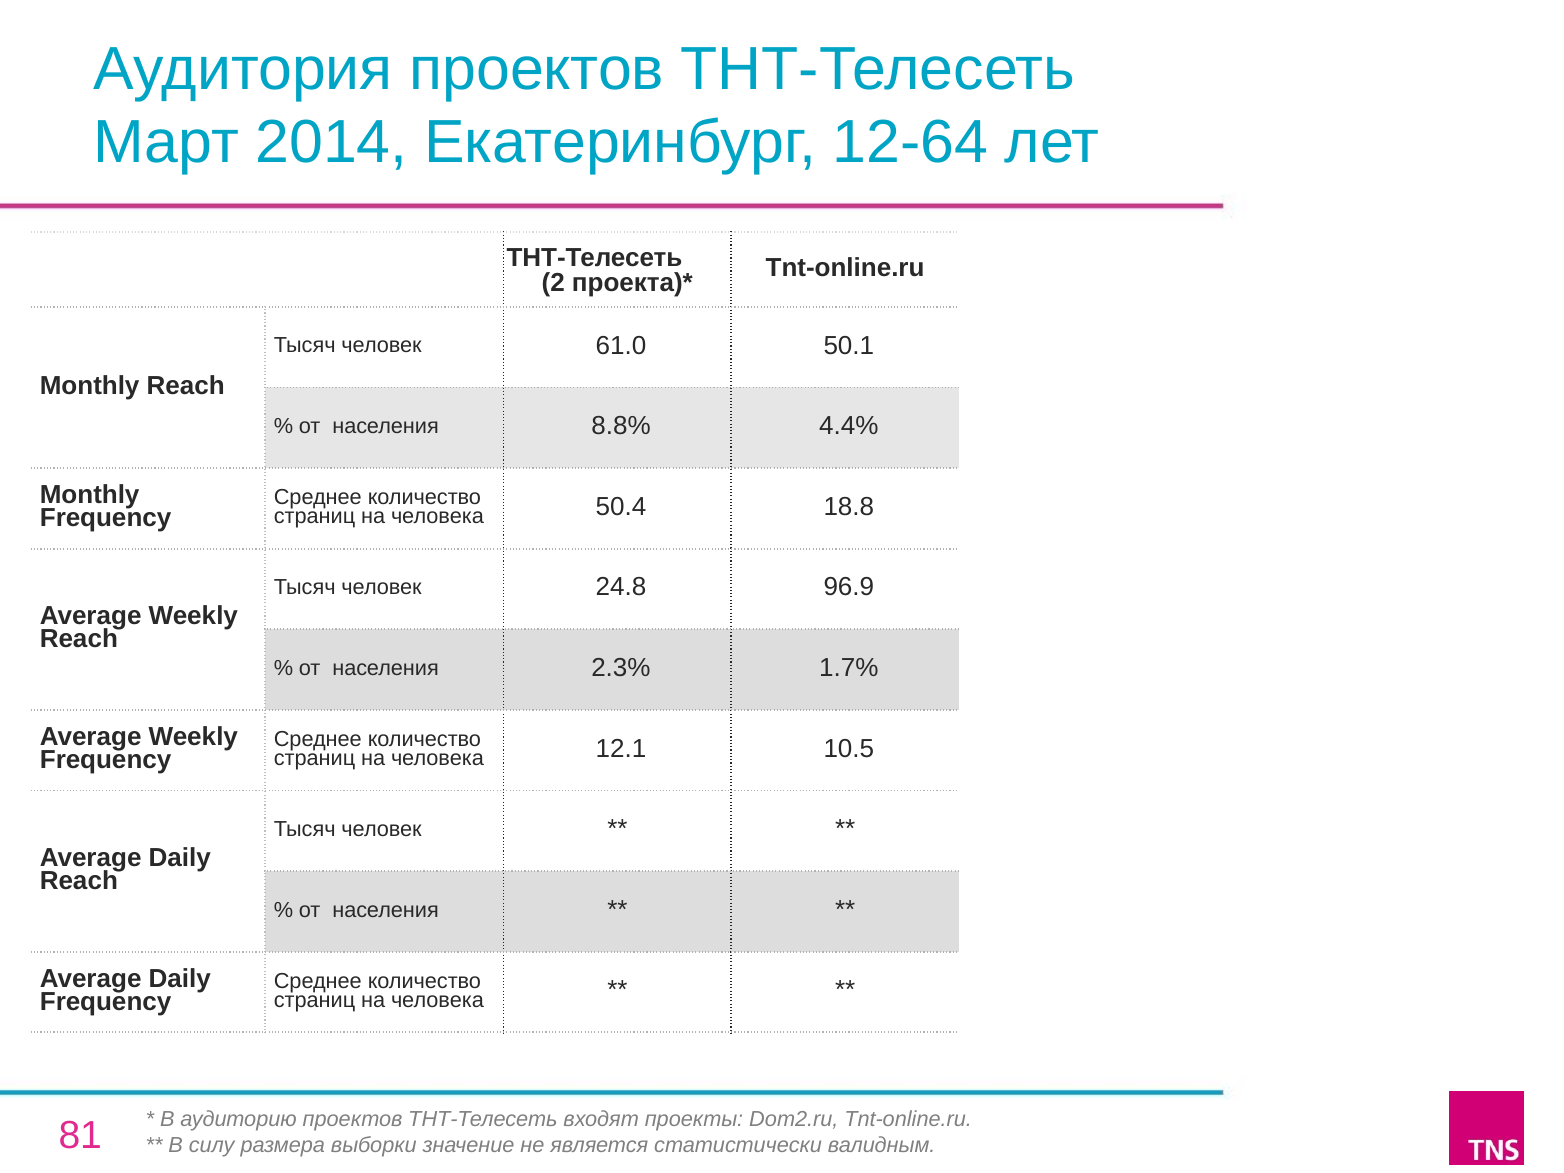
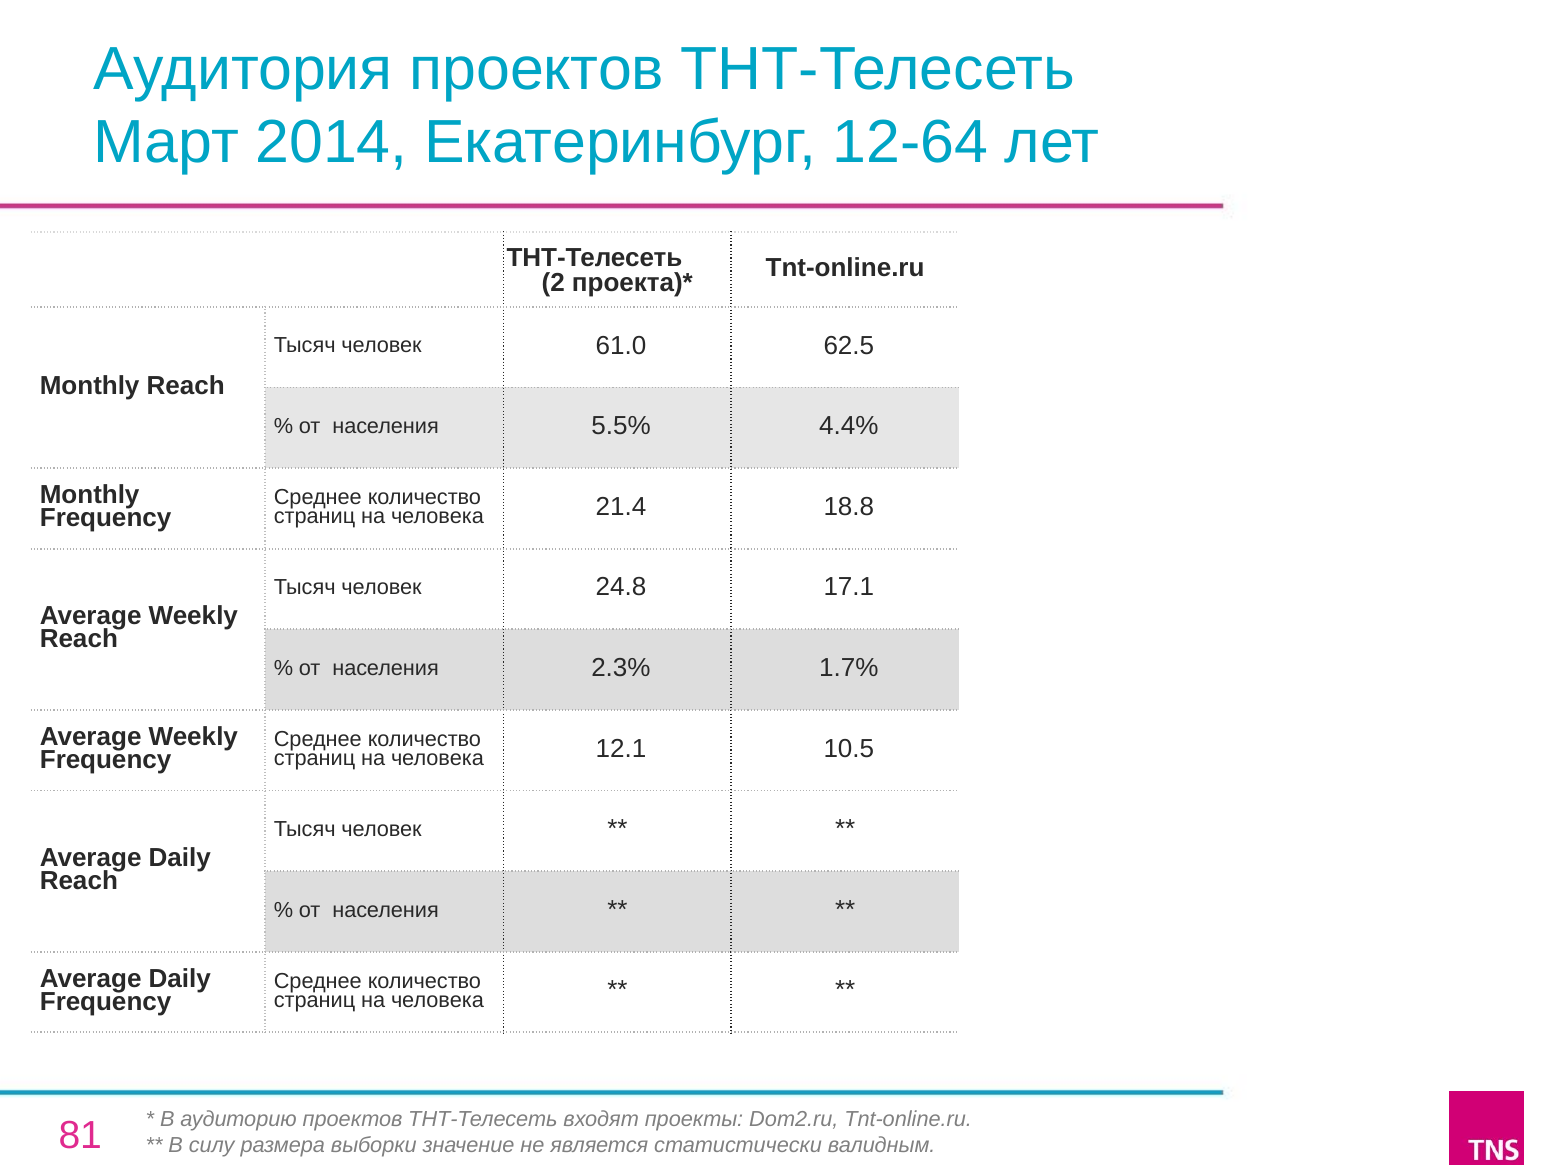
50.1: 50.1 -> 62.5 (849, 346)
8.8%: 8.8% -> 5.5% (621, 426)
50.4: 50.4 -> 21.4 (621, 507)
96.9: 96.9 -> 17.1 (849, 587)
